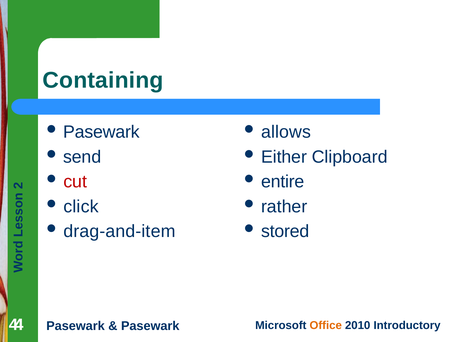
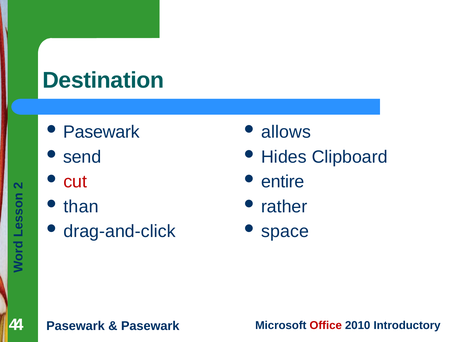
Containing: Containing -> Destination (103, 80)
Either: Either -> Hides (284, 157)
click: click -> than (81, 207)
drag-and-item: drag-and-item -> drag-and-click (120, 231)
stored: stored -> space (285, 231)
Office colour: orange -> red (326, 325)
